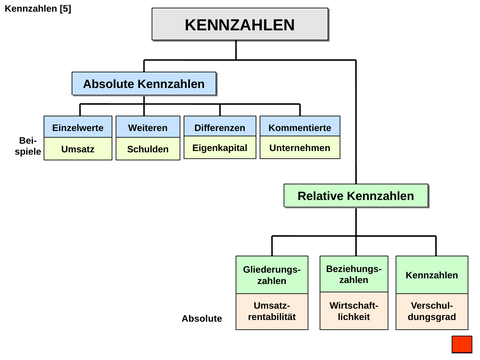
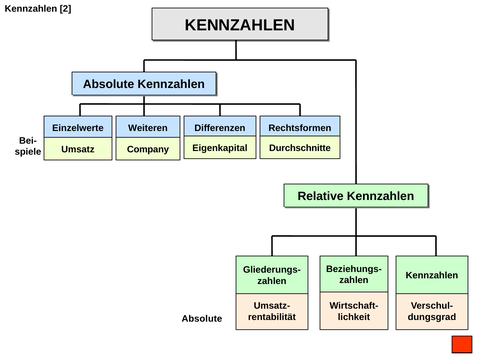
5: 5 -> 2 (65, 9)
Kommentierte: Kommentierte -> Rechtsformen (300, 128)
Schulden: Schulden -> Company (148, 149)
Unternehmen: Unternehmen -> Durchschnitte (300, 148)
